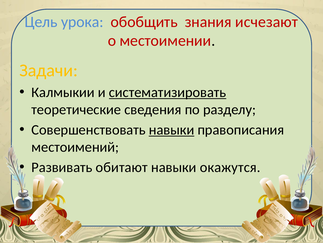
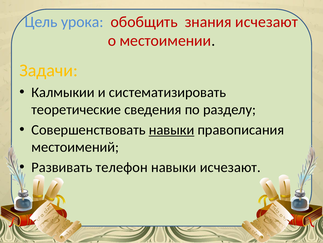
систематизировать underline: present -> none (168, 92)
обитают: обитают -> телефон (122, 167)
навыки окажутся: окажутся -> исчезают (230, 167)
